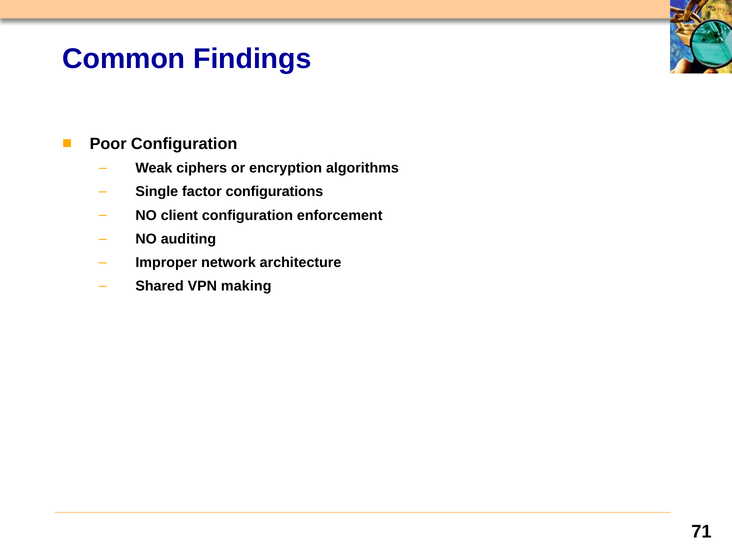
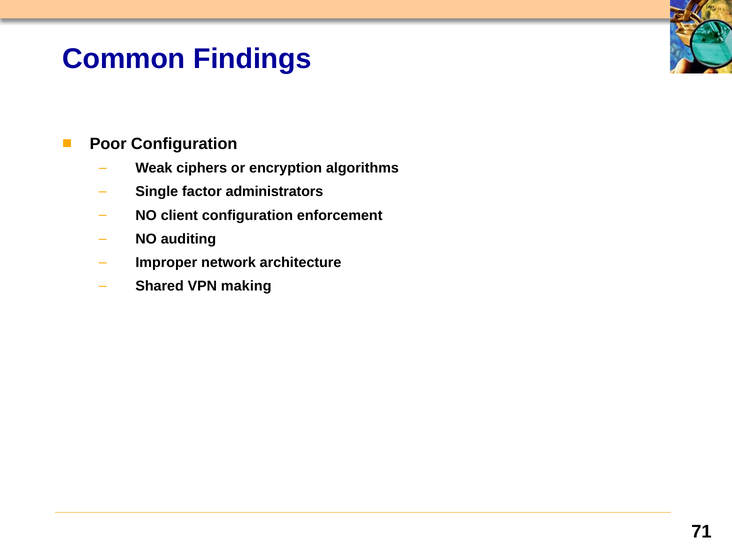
configurations: configurations -> administrators (274, 192)
